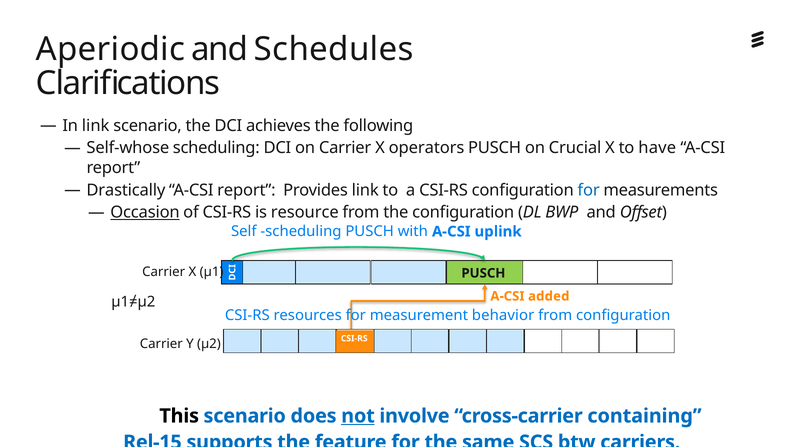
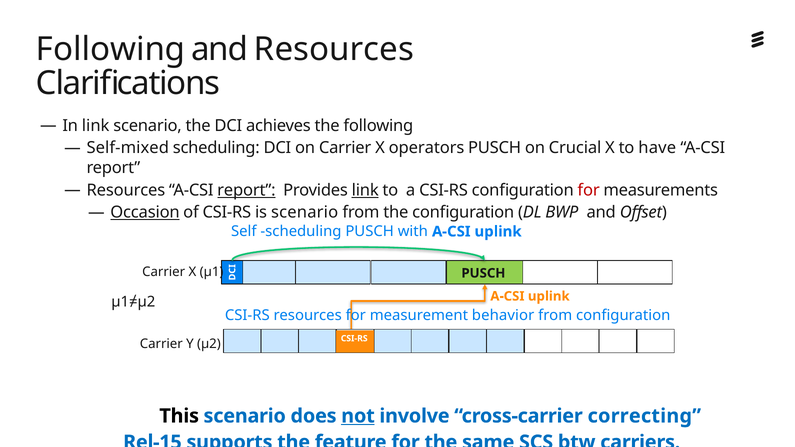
Aperiodic: Aperiodic -> Following (111, 49)
and Schedules: Schedules -> Resources (334, 49)
Self-whose: Self-whose -> Self-mixed (128, 148)
Drastically: Drastically -> Resources (126, 190)
report underline: none -> present (246, 190)
link underline: none -> present (365, 190)
for colour: blue -> red (589, 190)
is resource: resource -> scenario (305, 213)
µ2 A-CSI added: added -> uplink (549, 296)
containing: containing -> correcting (644, 416)
